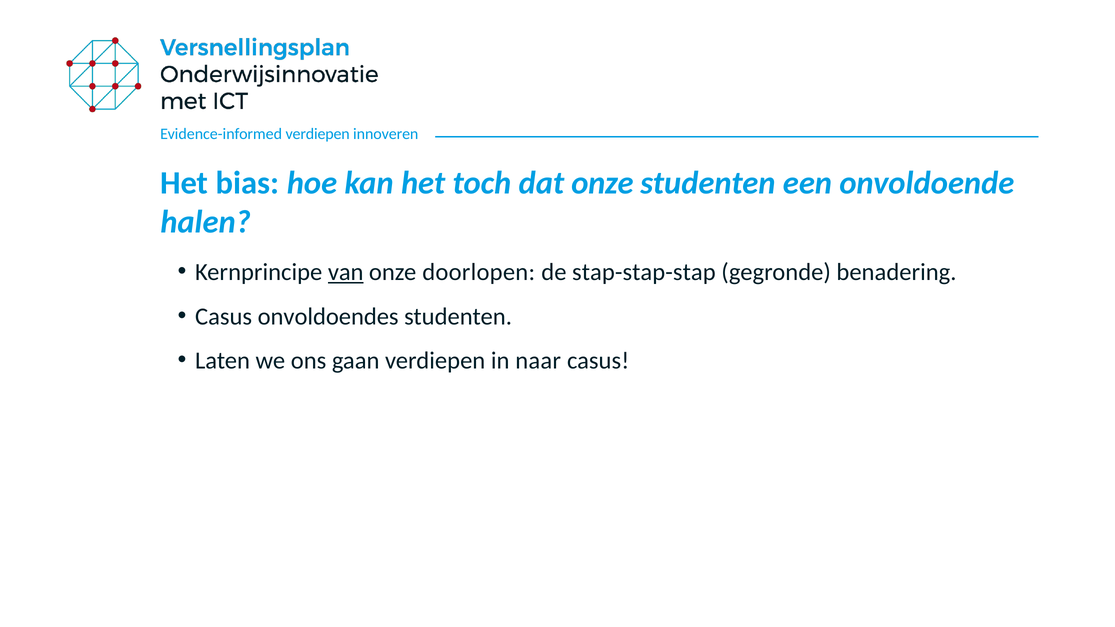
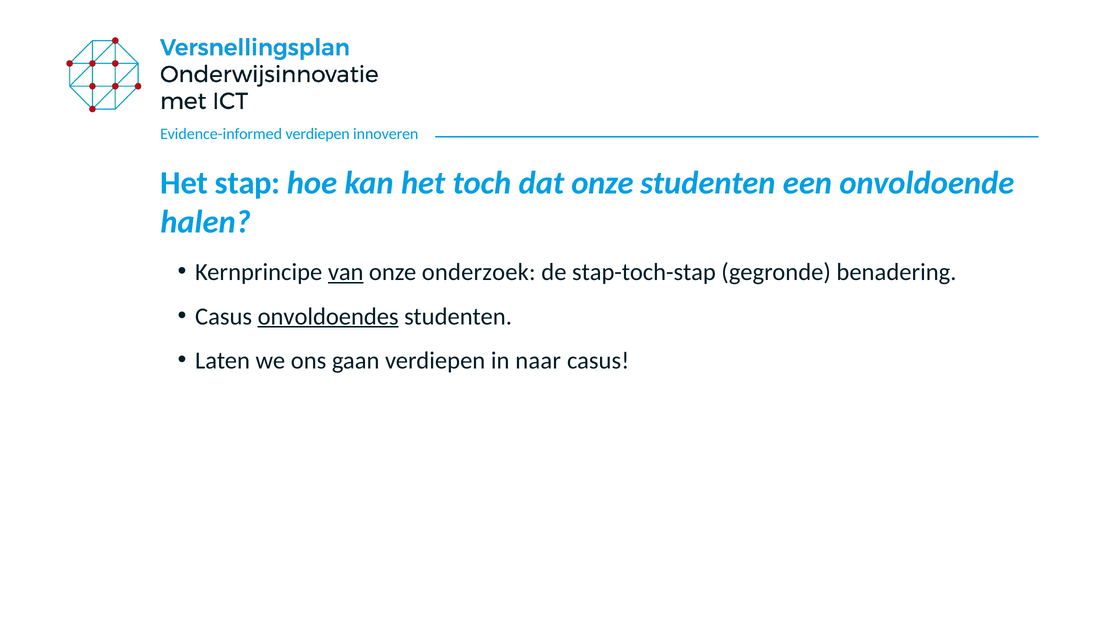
bias: bias -> stap (248, 183)
doorlopen: doorlopen -> onderzoek (479, 272)
stap-stap-stap: stap-stap-stap -> stap-toch-stap (644, 272)
onvoldoendes underline: none -> present (328, 316)
